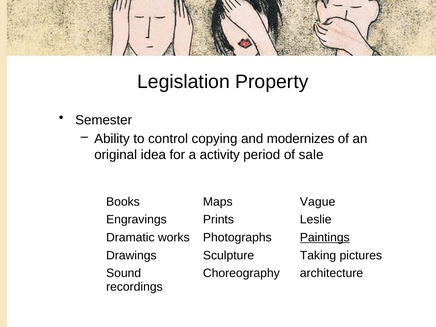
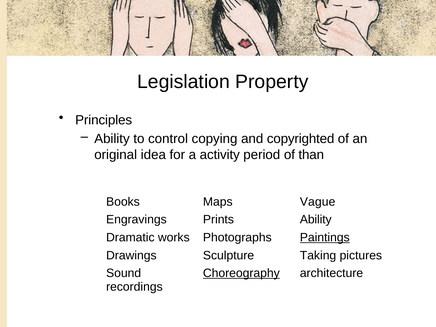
Semester: Semester -> Principles (104, 120)
modernizes: modernizes -> copyrighted (301, 139)
sale: sale -> than (311, 155)
Prints Leslie: Leslie -> Ability (316, 220)
Choreography underline: none -> present (241, 273)
